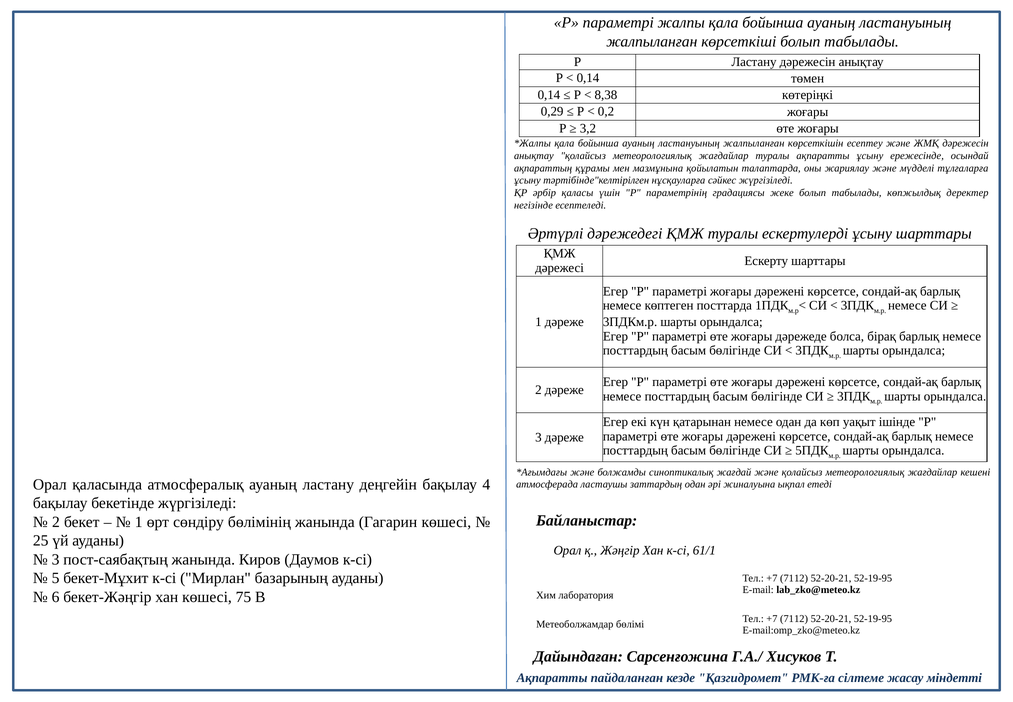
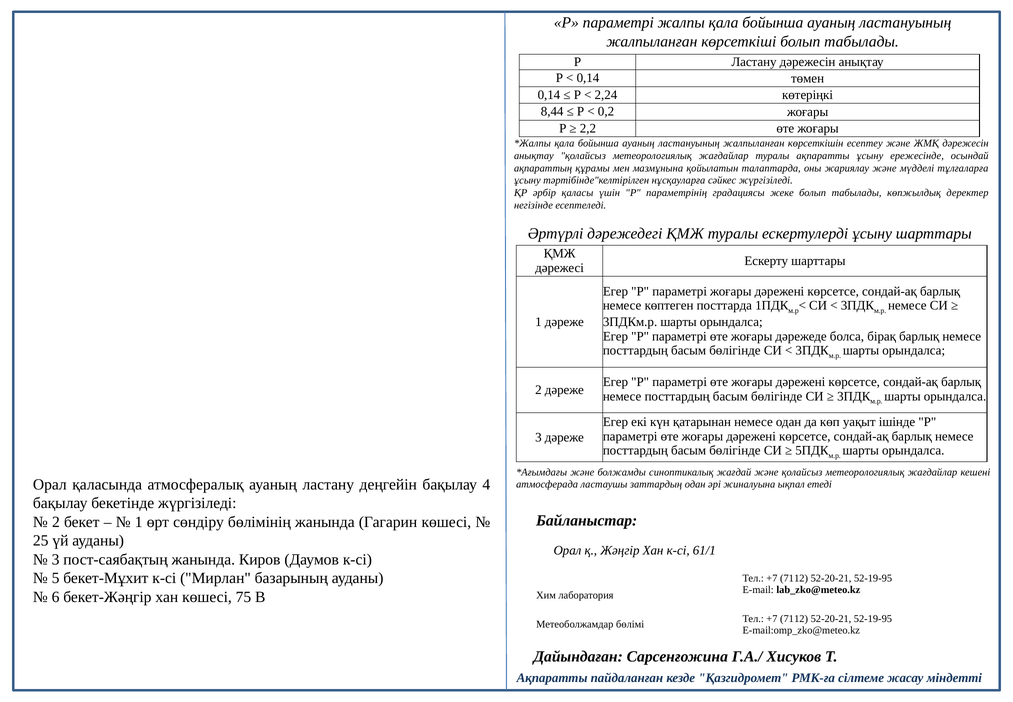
8,38: 8,38 -> 2,24 (606, 95)
0,29: 0,29 -> 8,44 (552, 111)
3,2: 3,2 -> 2,2 (588, 128)
